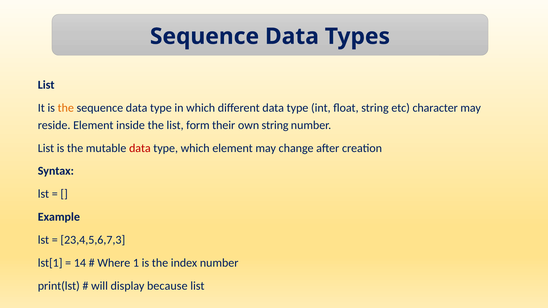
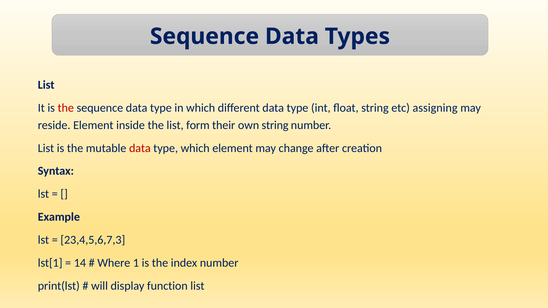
the colour: orange -> red (66, 108)
character: character -> assigning (435, 108)
because: because -> function (167, 286)
